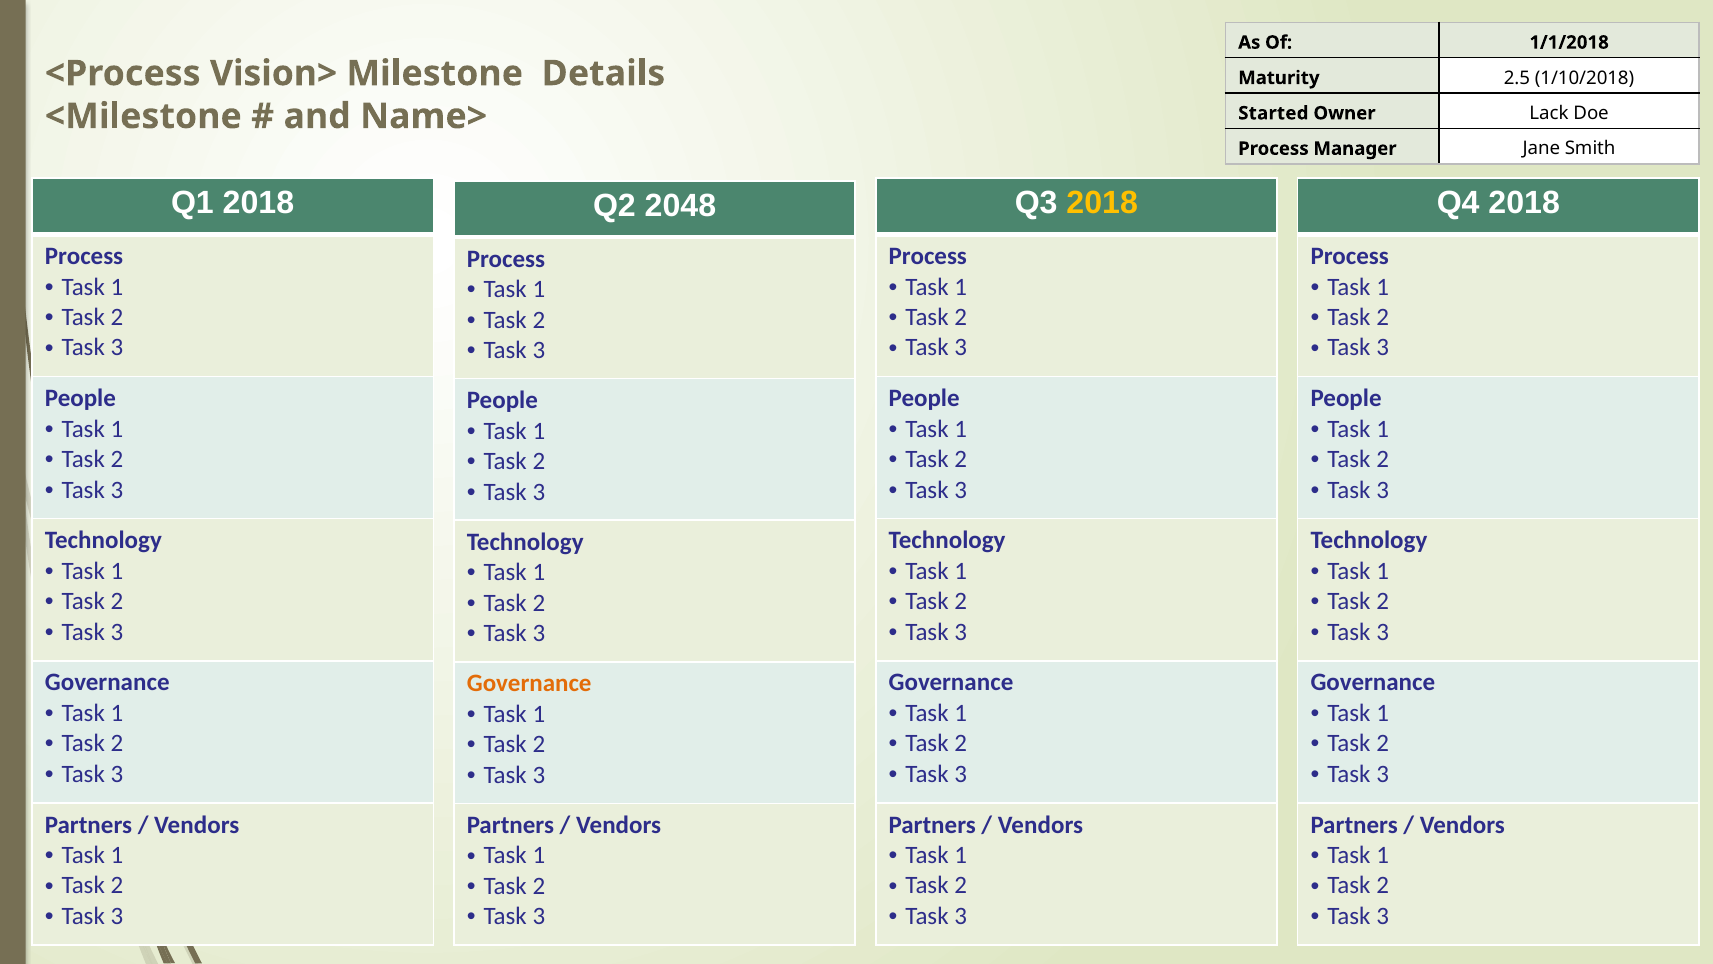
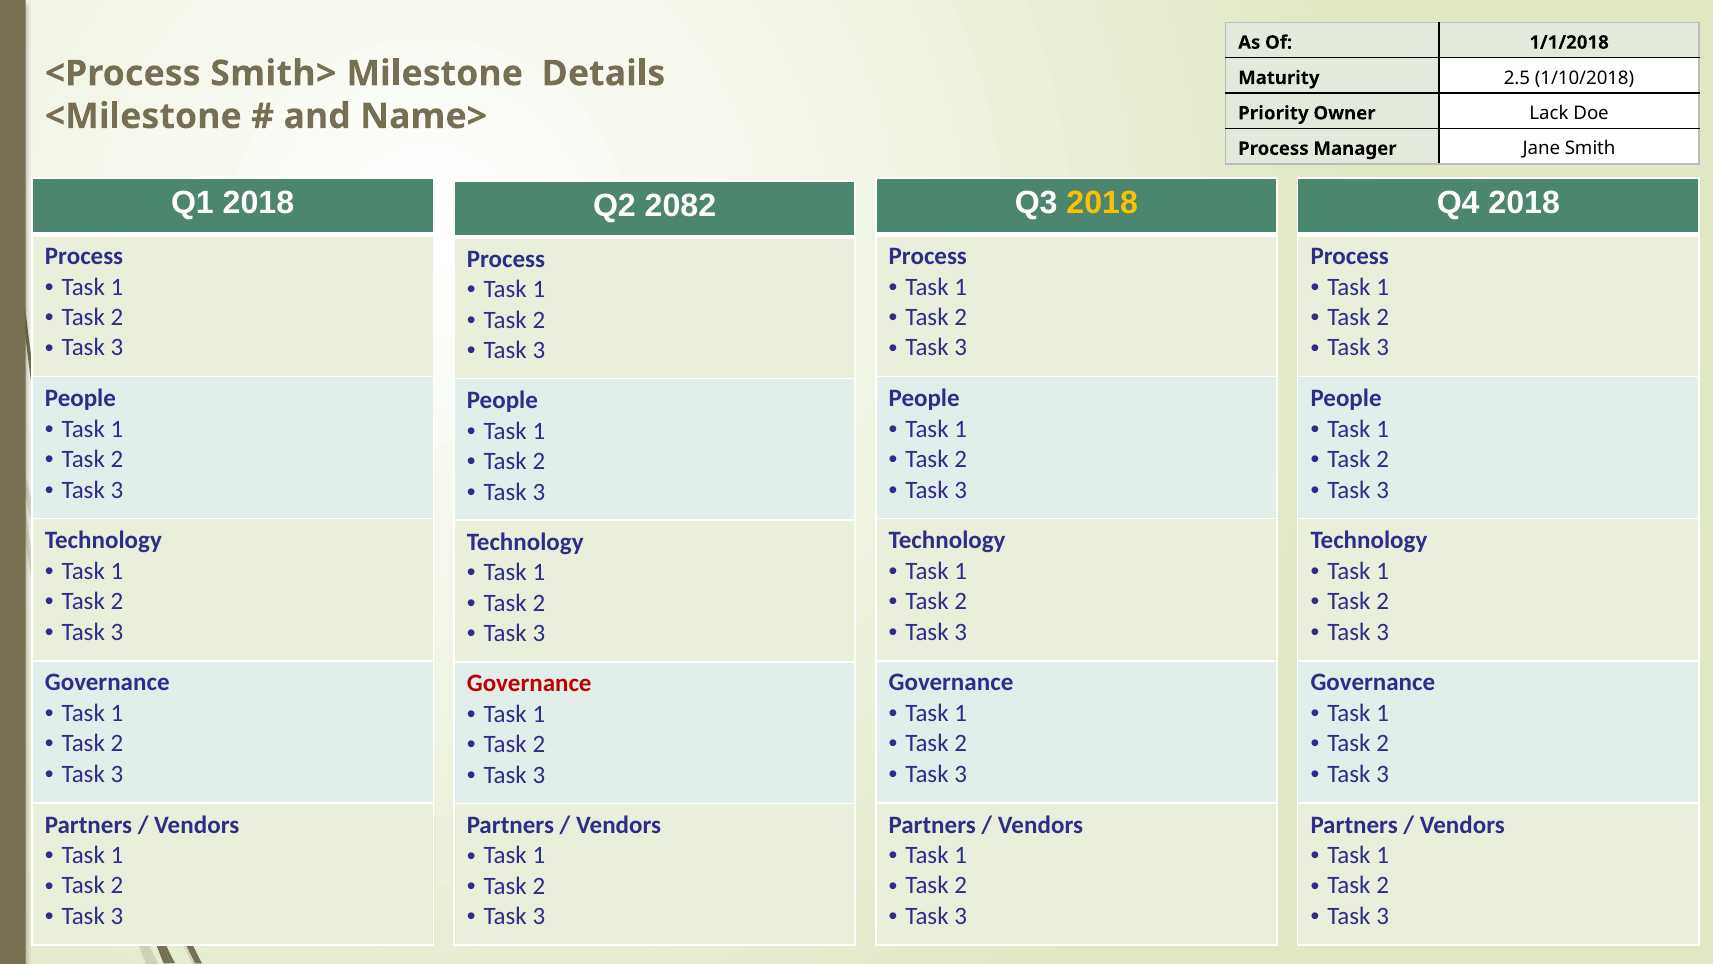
Vision>: Vision> -> Smith> (273, 73)
Started: Started -> Priority (1273, 113)
2048: 2048 -> 2082 (680, 206)
Governance colour: orange -> red (529, 683)
